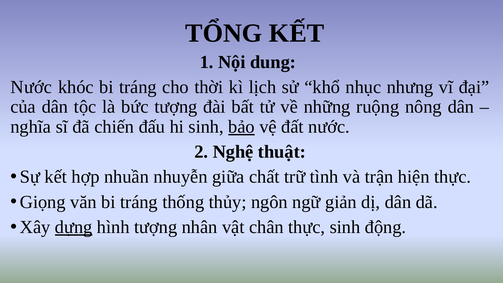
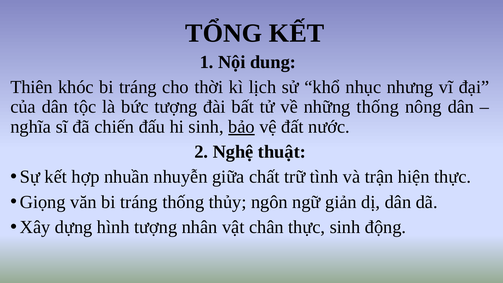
Nước: Nước -> Thiên (31, 87)
những ruộng: ruộng -> thống (378, 107)
dựng underline: present -> none (74, 227)
